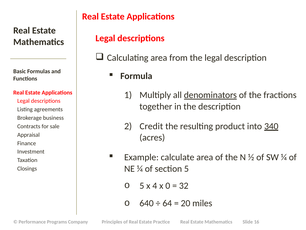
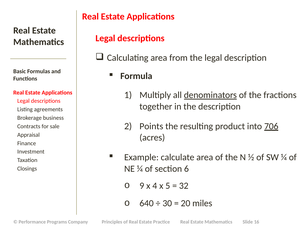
Credit: Credit -> Points (151, 126)
340: 340 -> 706 (271, 126)
section 5: 5 -> 6 (186, 168)
5: 5 -> 9 (142, 185)
0: 0 -> 5 (168, 185)
64: 64 -> 30 (167, 203)
